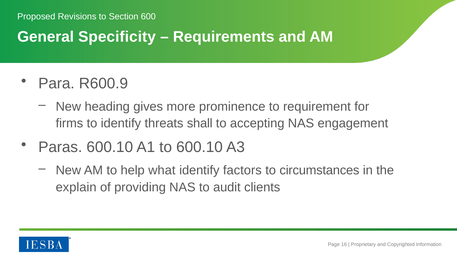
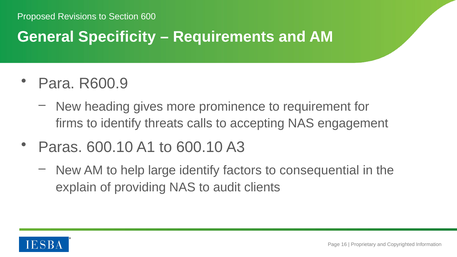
shall: shall -> calls (200, 123)
what: what -> large (162, 170)
circumstances: circumstances -> consequential (319, 170)
